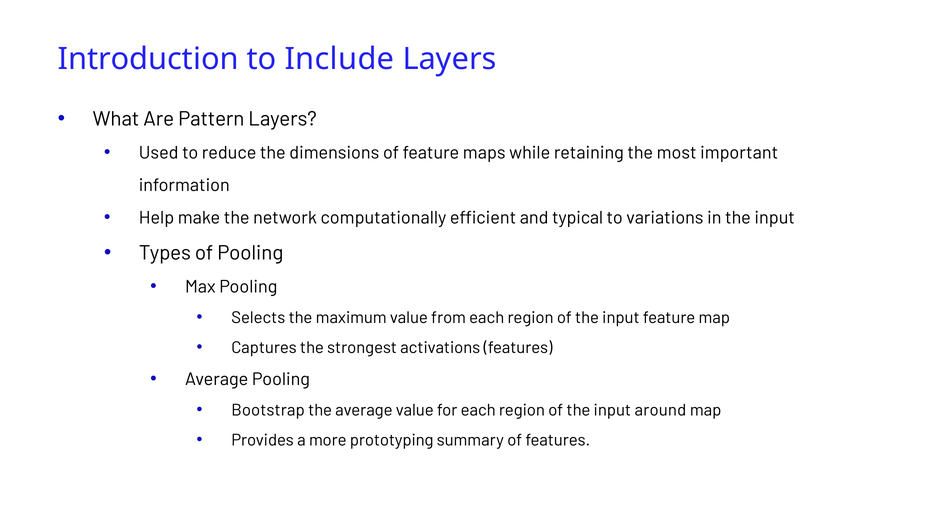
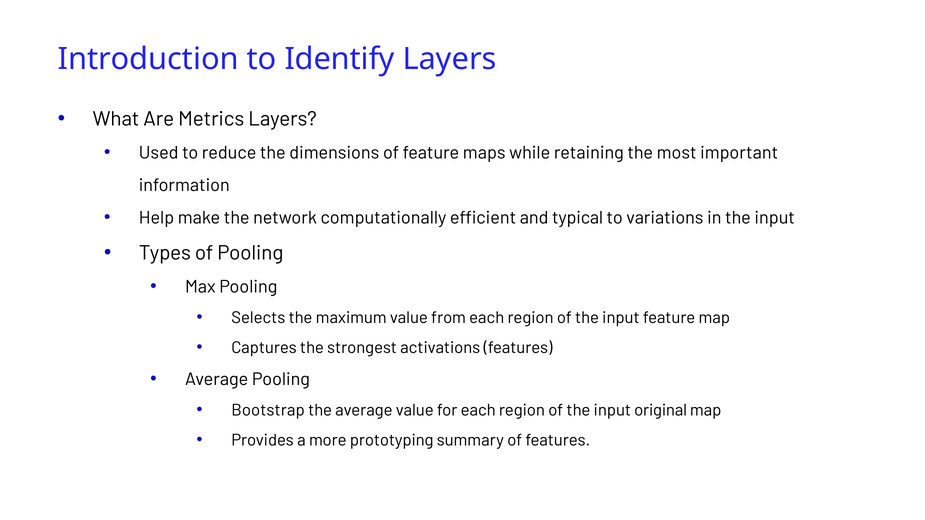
Include: Include -> Identify (340, 59)
Pattern: Pattern -> Metrics (211, 119)
around: around -> original (661, 410)
